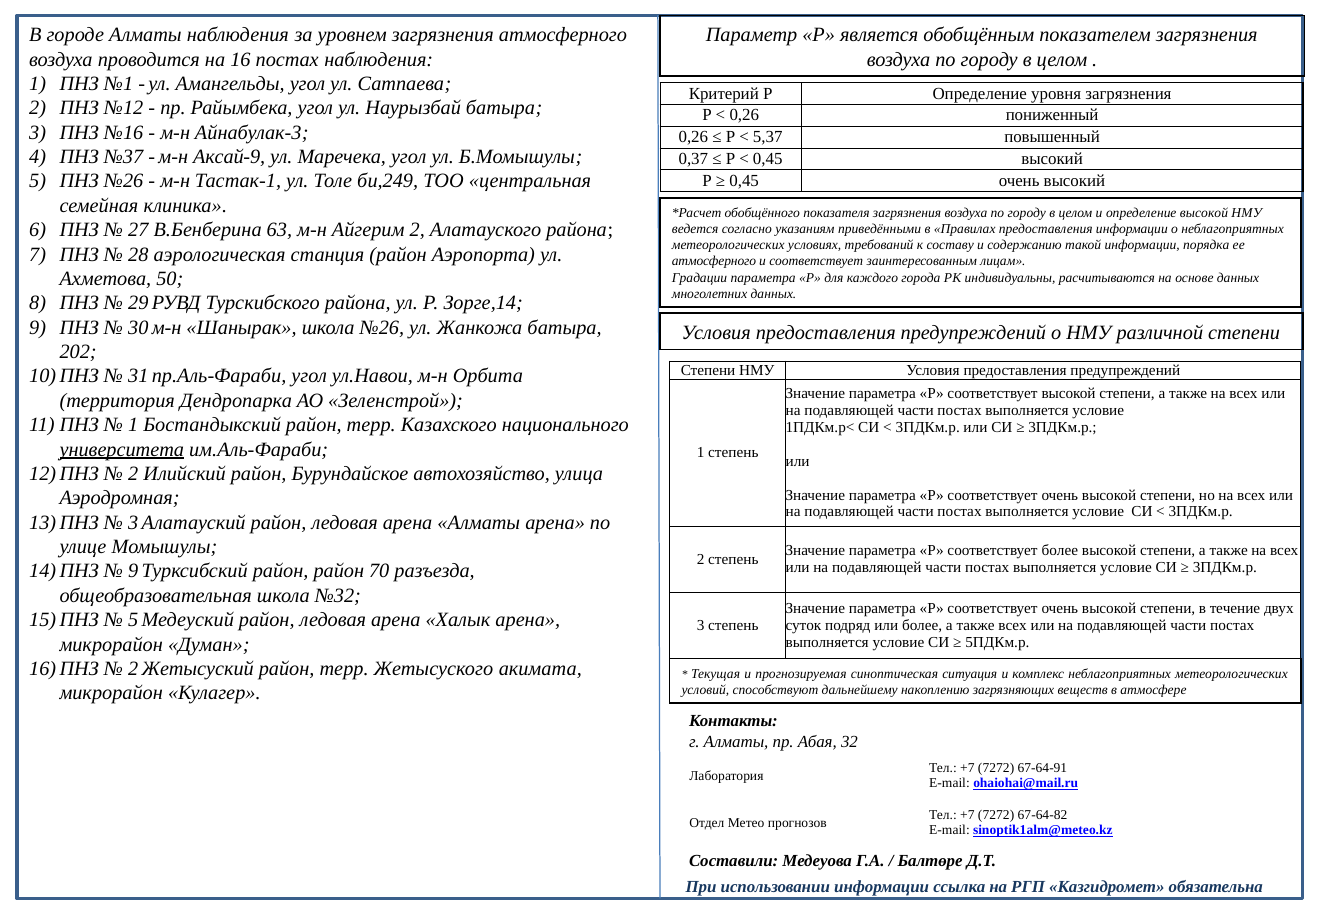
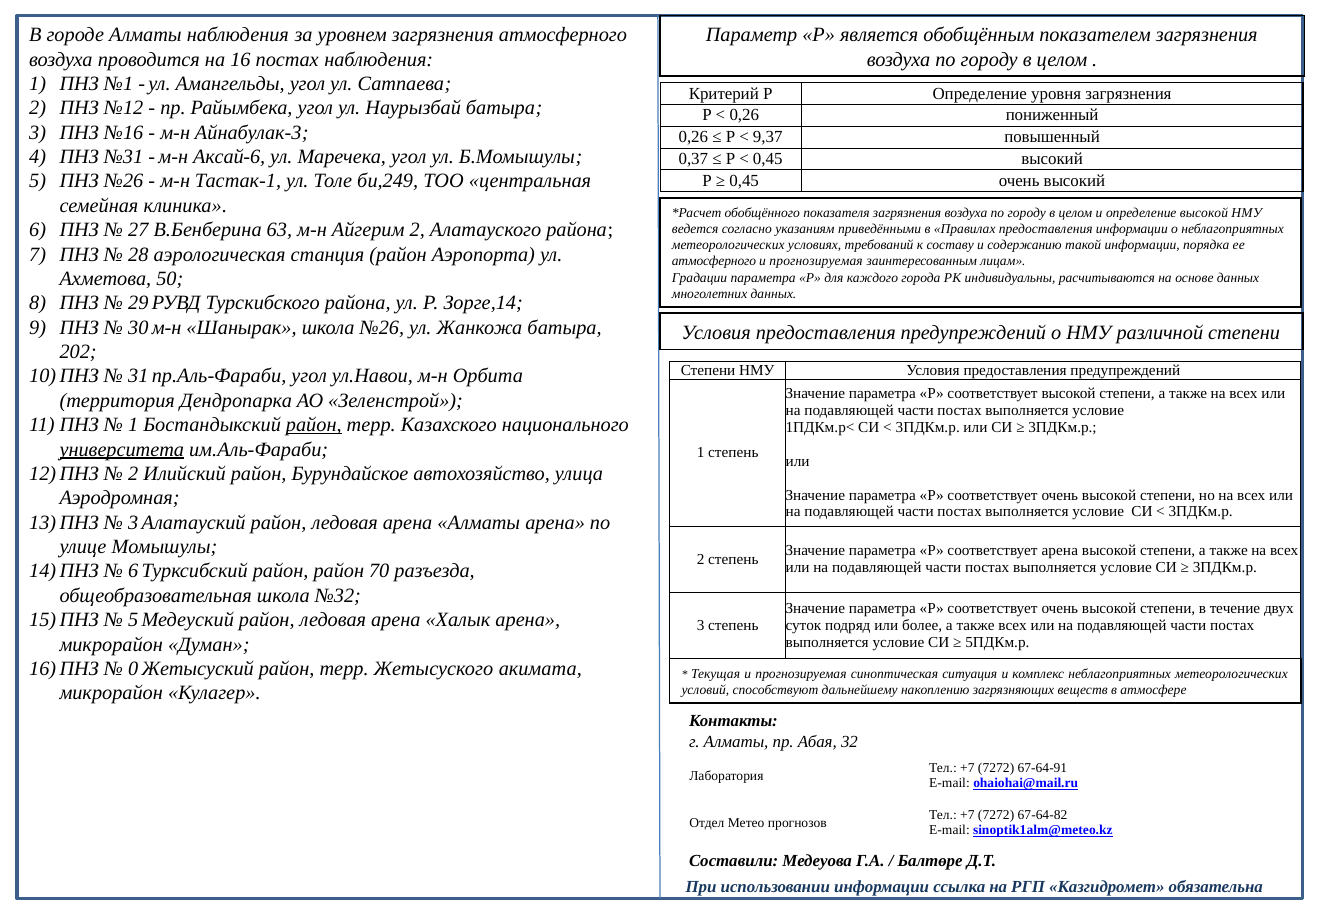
5,37: 5,37 -> 9,37 (768, 137)
№37: №37 -> №31 (124, 157)
Аксай-9: Аксай-9 -> Аксай-6 (229, 157)
соответствует: соответствует -> прогнозируемая (816, 261)
район underline: none -> present (314, 425)
соответствует более: более -> арена (1060, 551)
9: 9 -> 6 (133, 571)
2: 2 -> 0 (133, 669)
